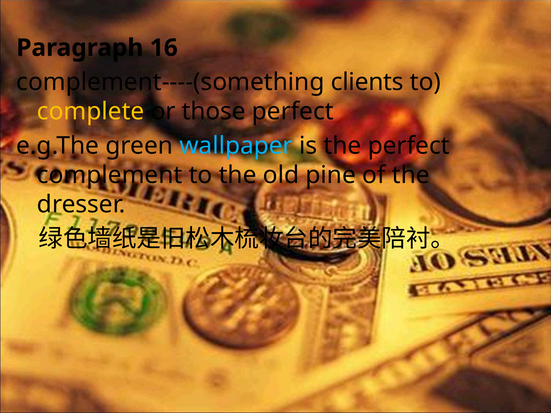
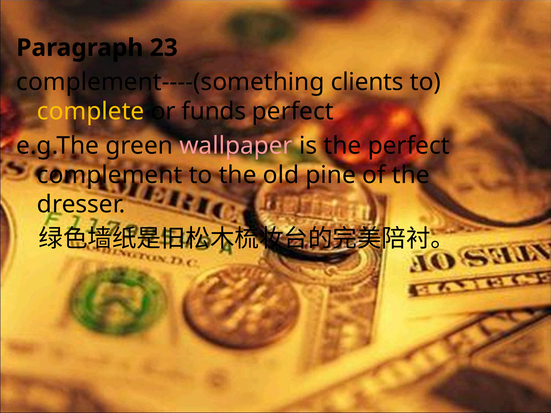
16: 16 -> 23 (164, 48)
those: those -> funds (214, 112)
wallpaper colour: light blue -> pink (236, 146)
